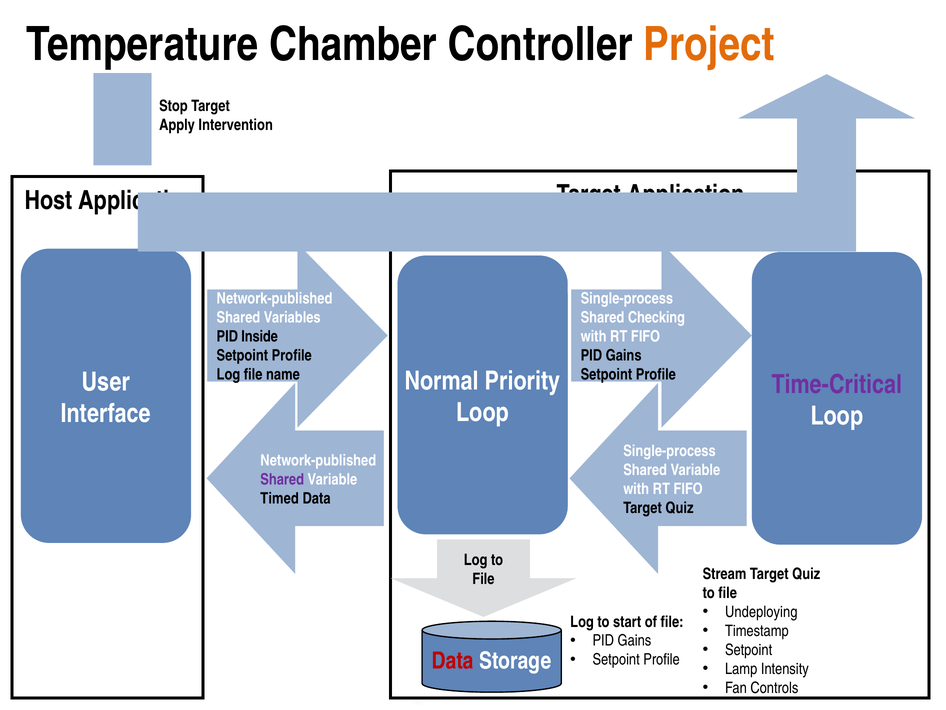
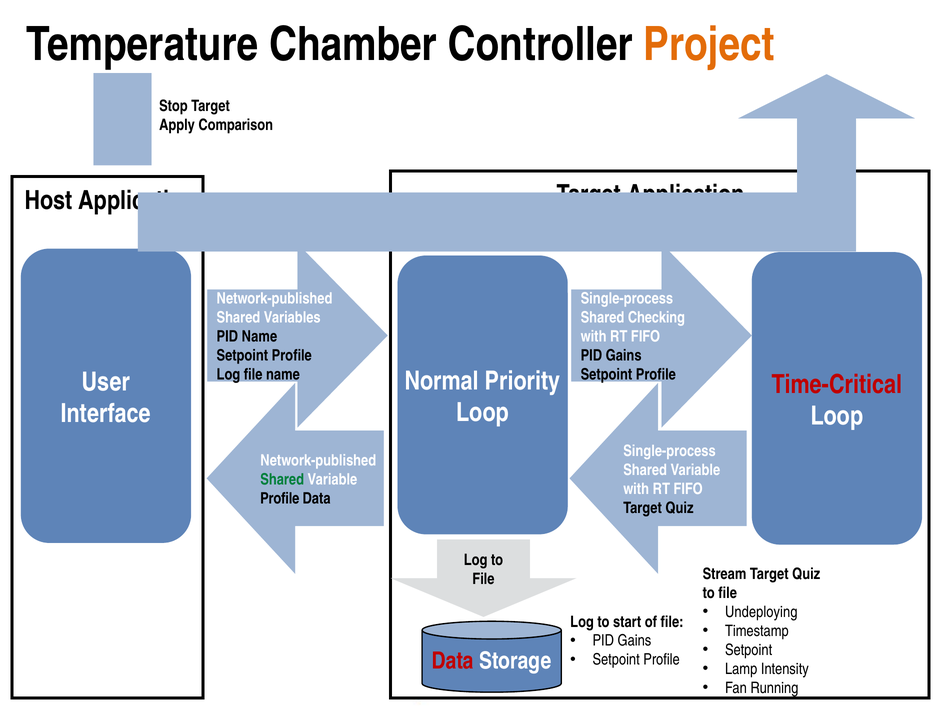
Intervention: Intervention -> Comparison (236, 125)
PID Inside: Inside -> Name (259, 336)
Time-Critical colour: purple -> red (837, 384)
Shared colour: purple -> green (282, 479)
Timed: Timed -> Profile (280, 498)
Controls: Controls -> Running (774, 687)
